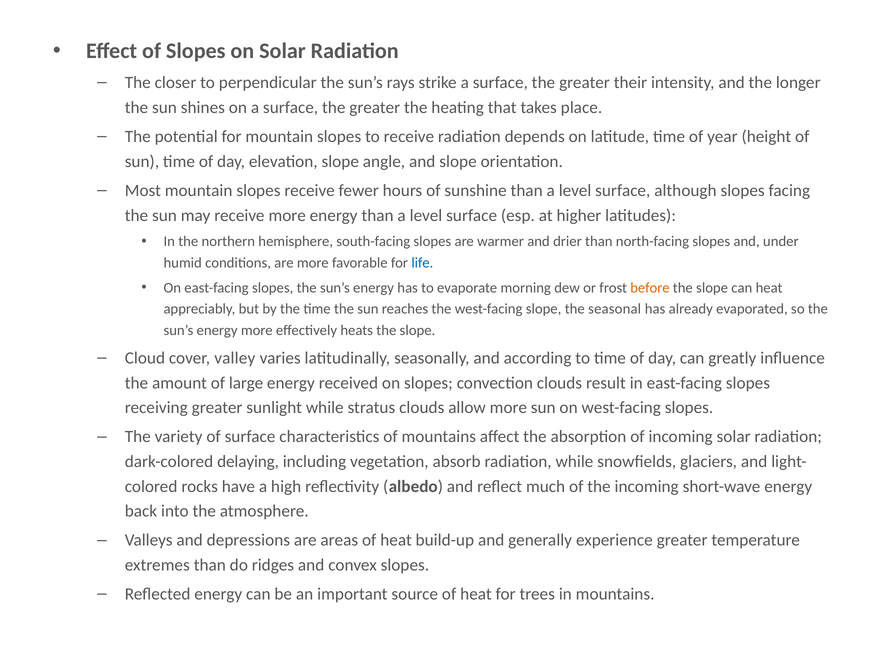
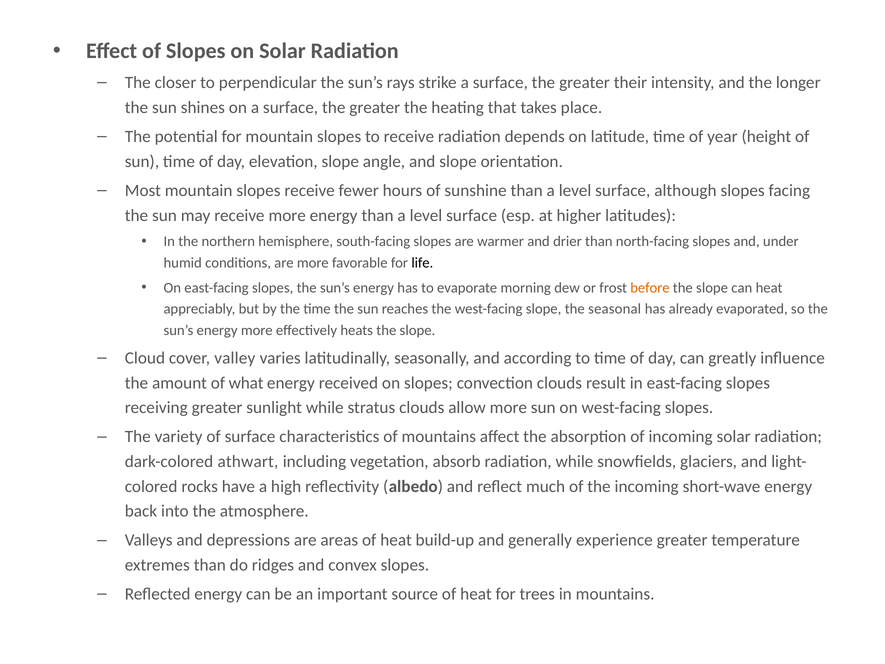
life colour: blue -> black (422, 263)
large: large -> what (246, 383)
delaying: delaying -> athwart (248, 461)
